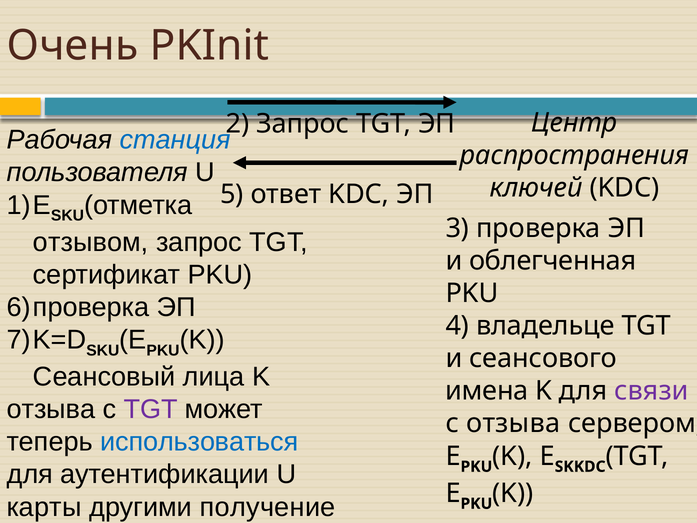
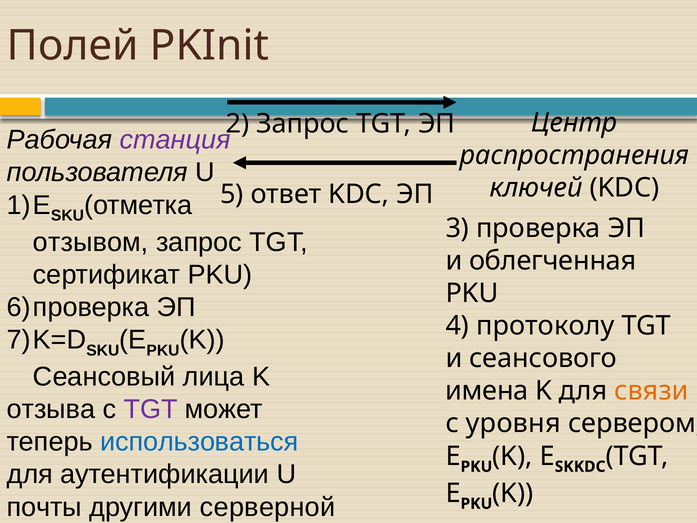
Очень: Очень -> Полей (73, 46)
станция colour: blue -> purple (175, 140)
владельце: владельце -> протоколу (545, 326)
связи colour: purple -> orange (651, 391)
с отзыва: отзыва -> уровня (513, 423)
карты: карты -> почты (44, 507)
получение: получение -> серверной (268, 507)
